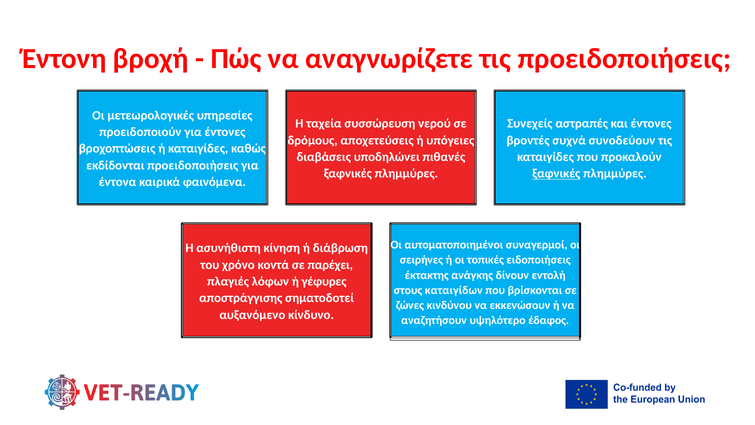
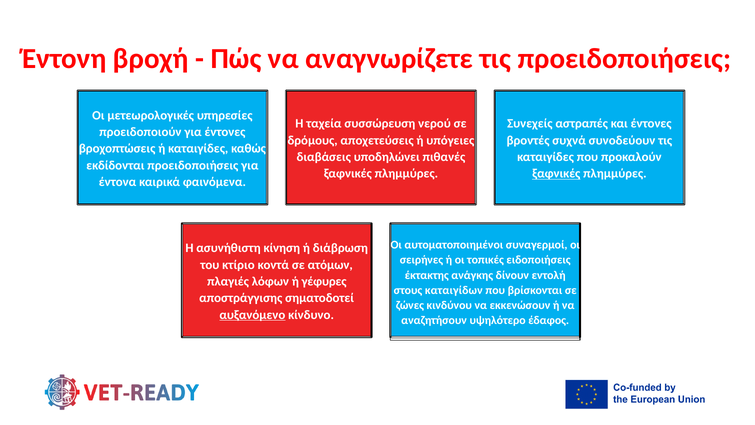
χρόνο: χρόνο -> κτίριο (238, 265)
παρέχει: παρέχει -> ατόμων (330, 265)
αυξανόμενο underline: none -> present (252, 315)
